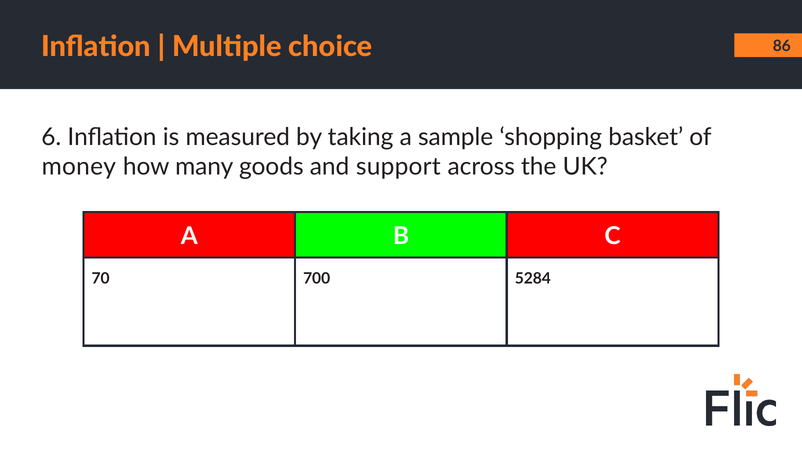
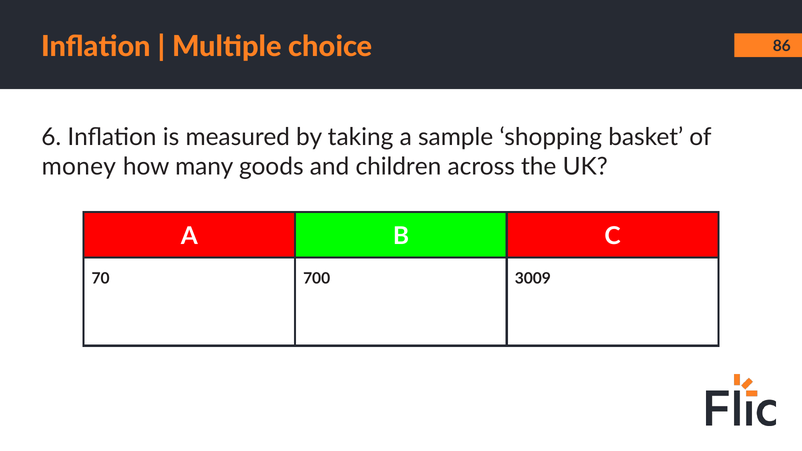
support: support -> children (398, 167)
5284: 5284 -> 3009 (533, 279)
